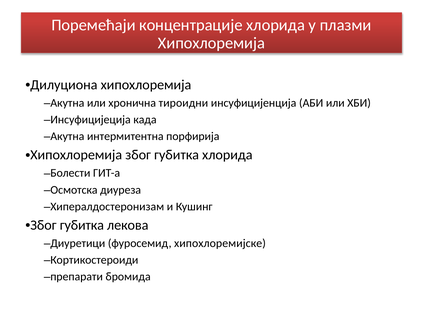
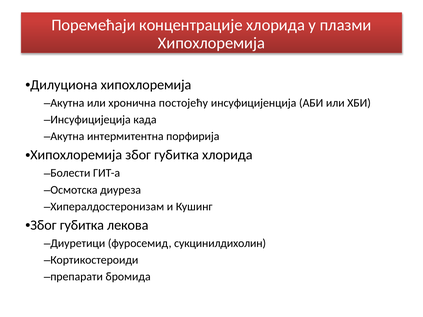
тироидни: тироидни -> постојећу (183, 103)
хипохлоремијске: хипохлоремијске -> сукцинилдихолин (220, 243)
